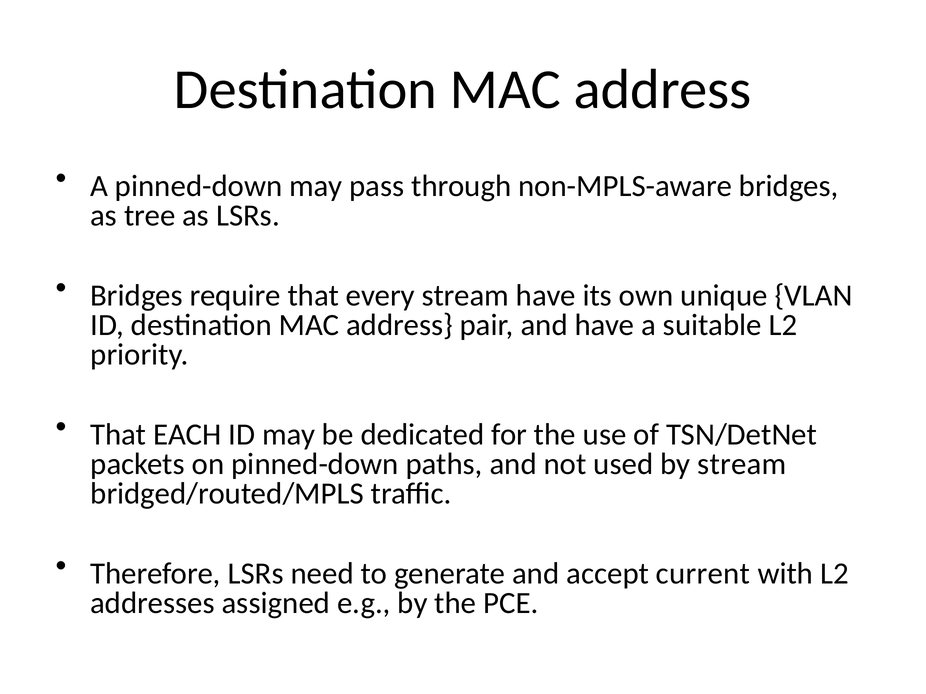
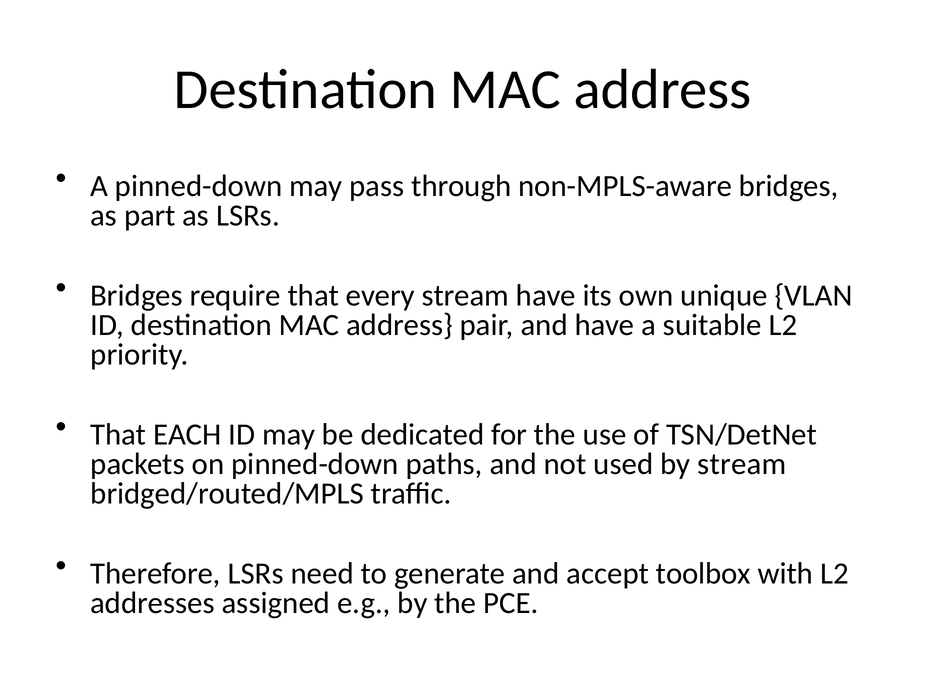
tree: tree -> part (150, 216)
current: current -> toolbox (703, 574)
